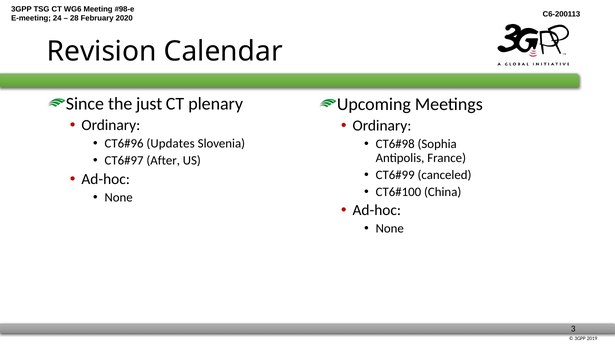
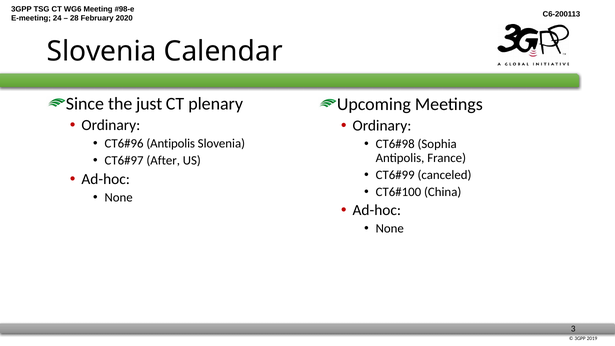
Revision: Revision -> Slovenia (102, 52)
Updates: Updates -> Antipolis (171, 144)
